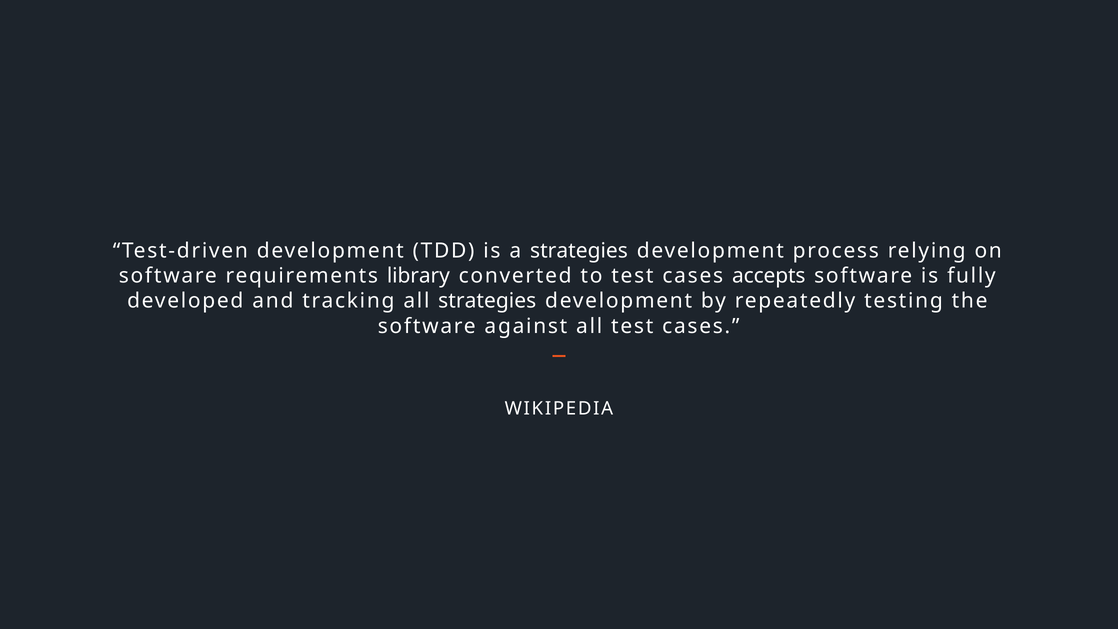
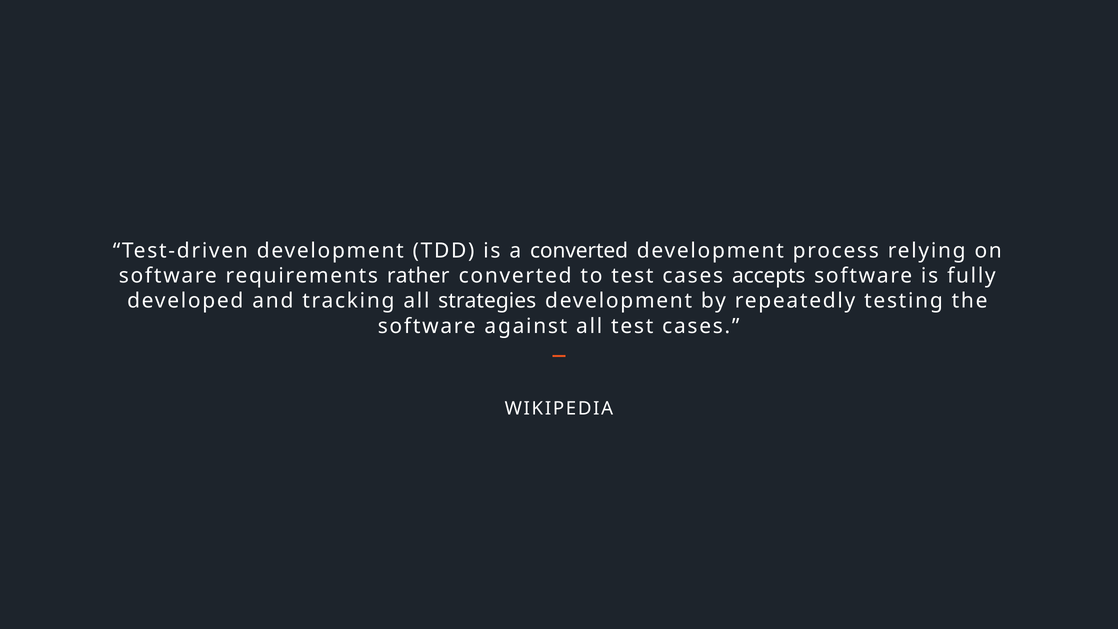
a strategies: strategies -> converted (579, 251)
library: library -> rather (418, 276)
